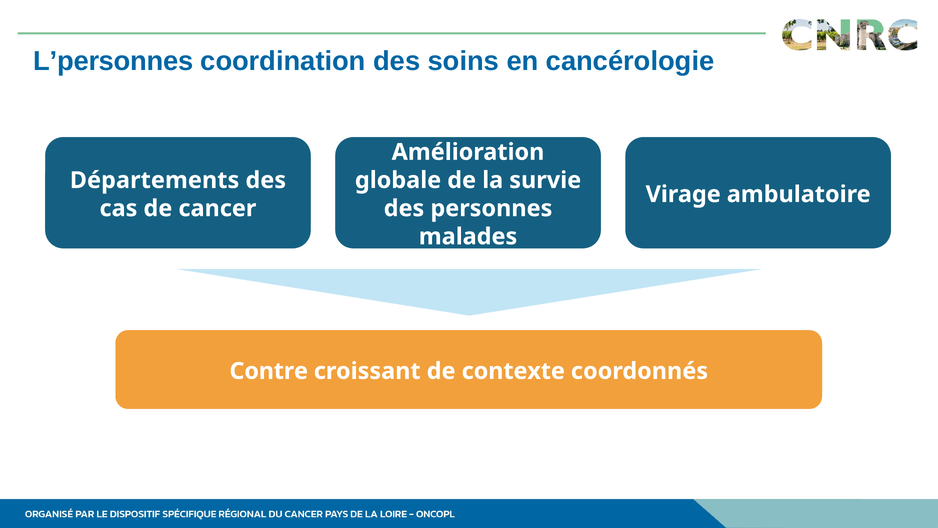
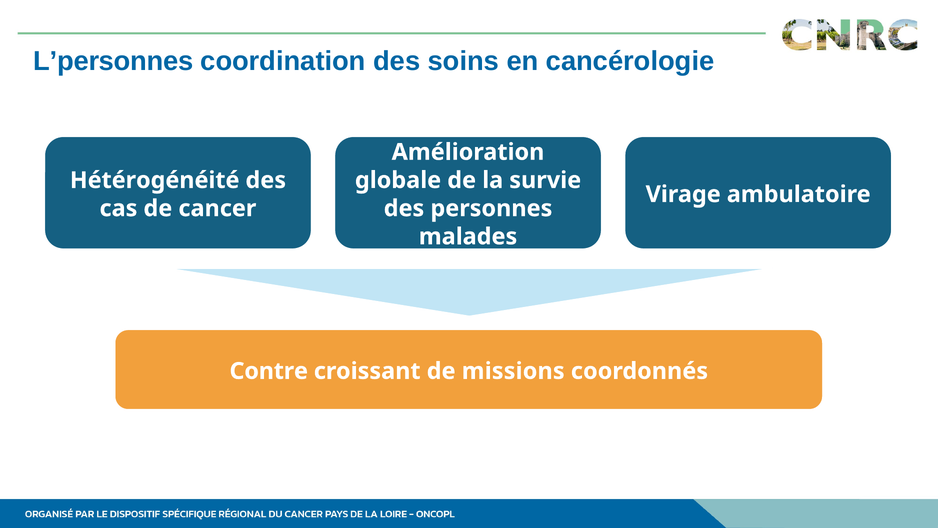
Départements: Départements -> Hétérogénéité (155, 180)
contexte: contexte -> missions (513, 371)
